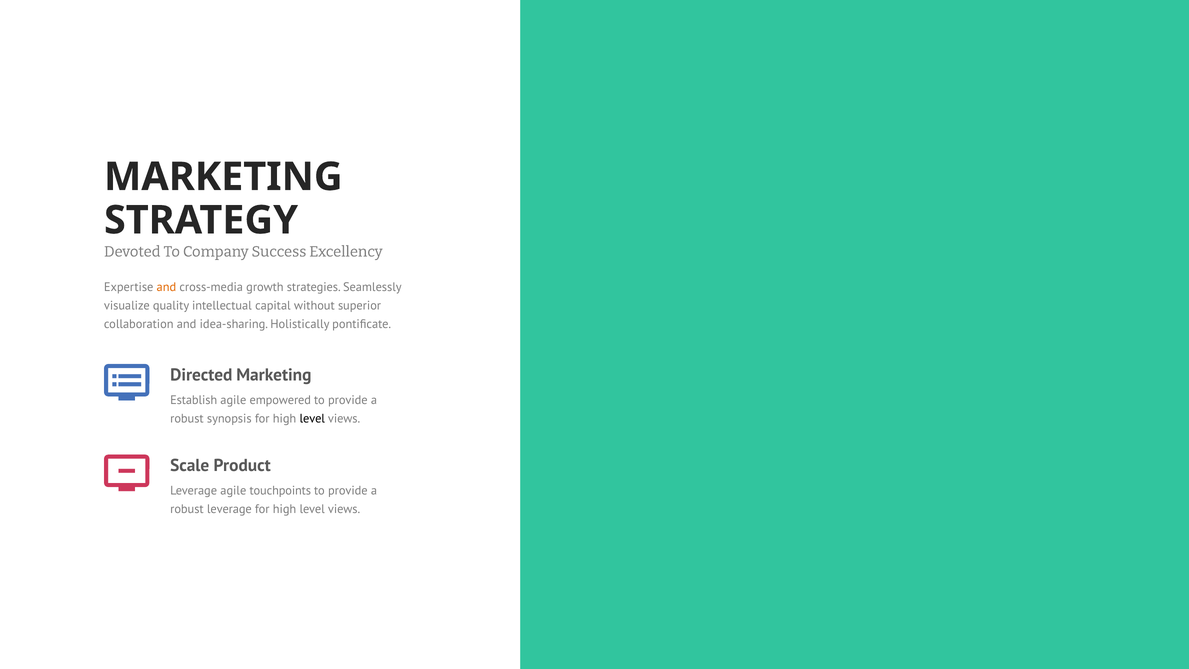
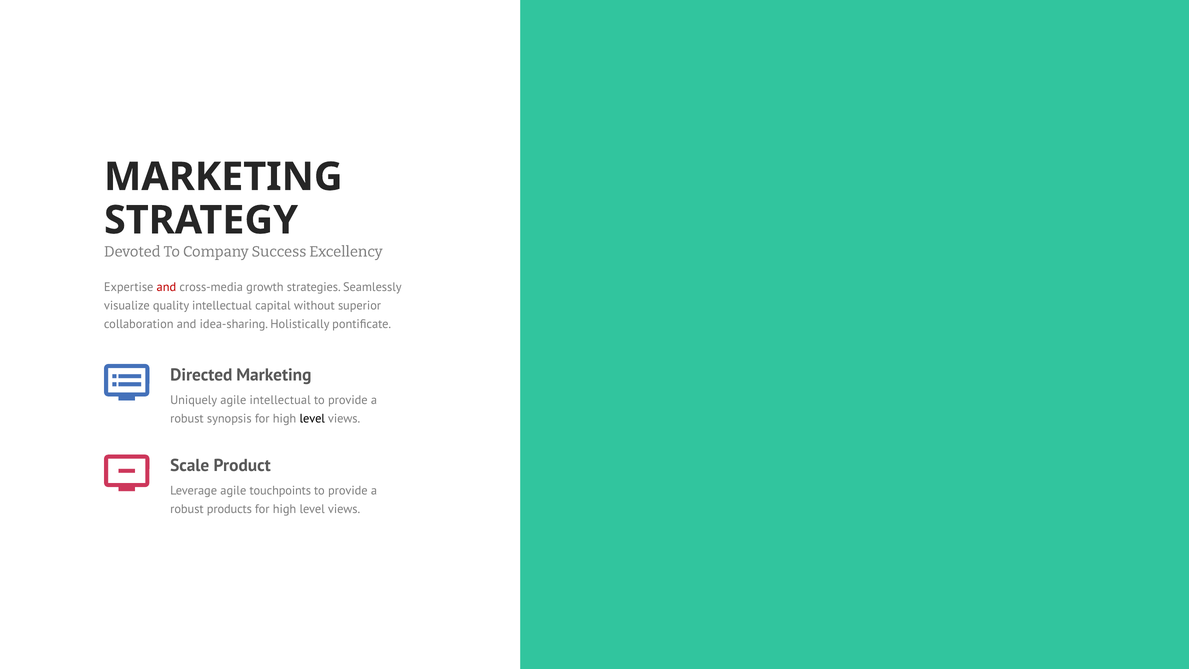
and colour: orange -> red (166, 287)
Establish: Establish -> Uniquely (194, 400)
agile empowered: empowered -> intellectual (280, 400)
robust leverage: leverage -> products (229, 509)
